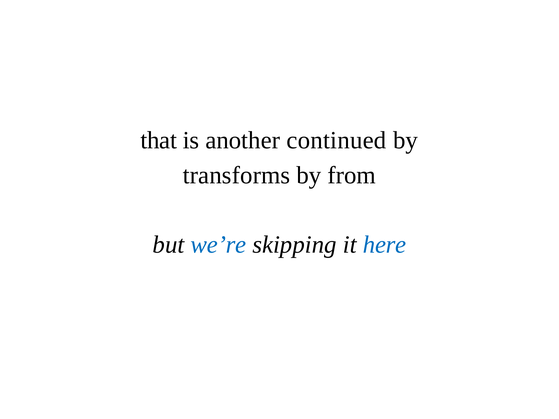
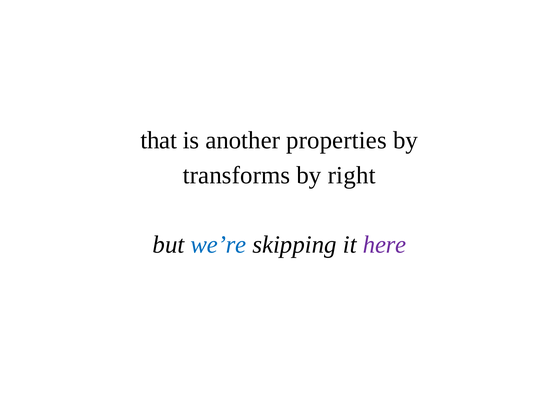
continued: continued -> properties (336, 141)
from: from -> right (352, 175)
here colour: blue -> purple (385, 245)
